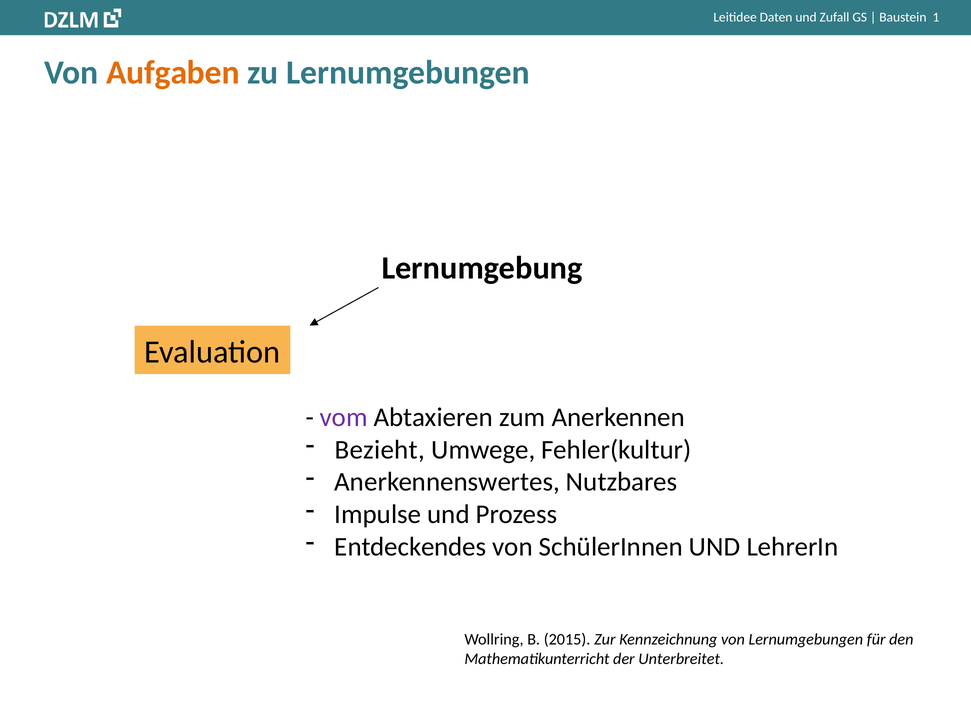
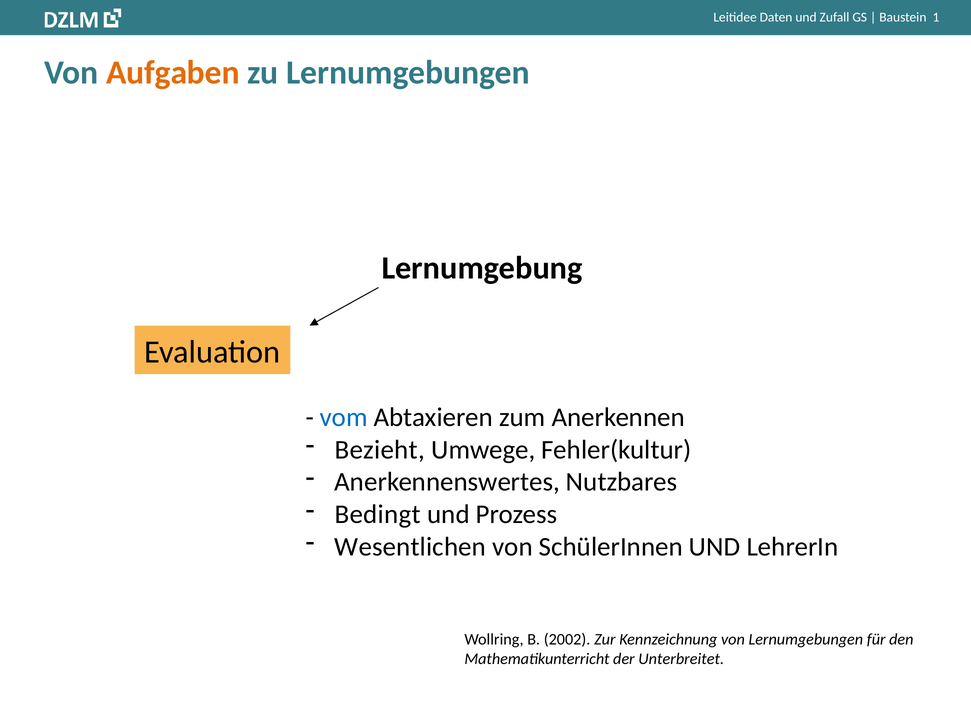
vom colour: purple -> blue (344, 417)
Impulse: Impulse -> Bedingt (378, 515)
Entdeckendes: Entdeckendes -> Wesentlichen (410, 547)
2015: 2015 -> 2002 (567, 640)
